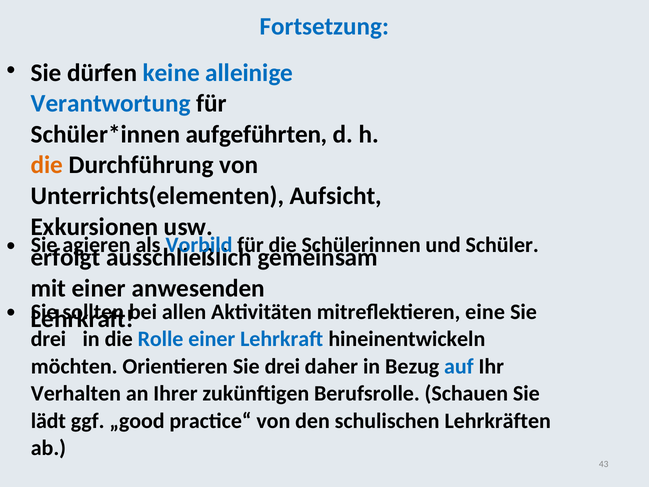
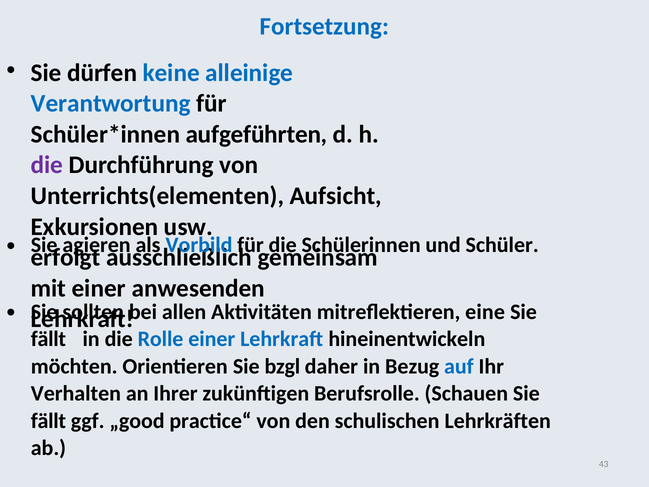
die colour: orange -> purple (47, 165)
drei: drei -> fällt (48, 339)
Orientieren Sie drei: drei -> bzgl (282, 366)
lädt: lädt -> fällt (48, 421)
